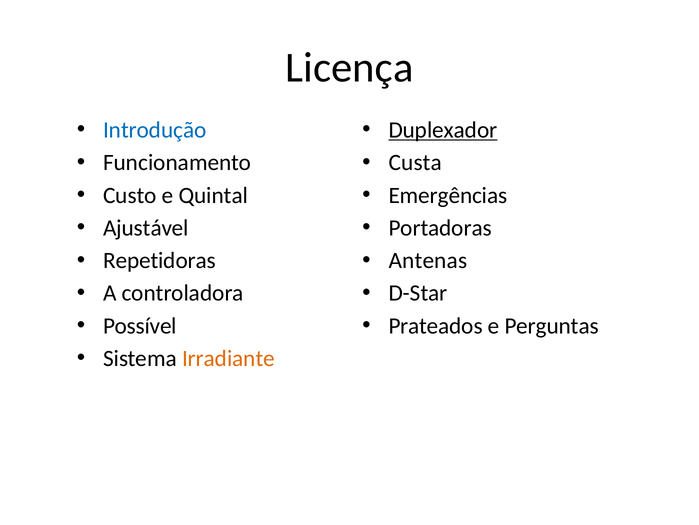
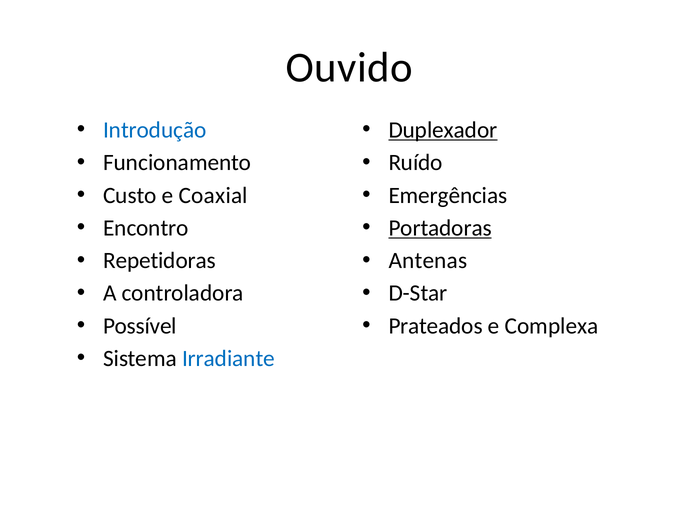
Licença: Licença -> Ouvido (349, 68)
Custa: Custa -> Ruído (416, 162)
Quintal: Quintal -> Coaxial (213, 195)
Ajustável: Ajustável -> Encontro (146, 228)
Portadoras underline: none -> present (440, 228)
Perguntas: Perguntas -> Complexa (552, 325)
Irradiante colour: orange -> blue (228, 358)
